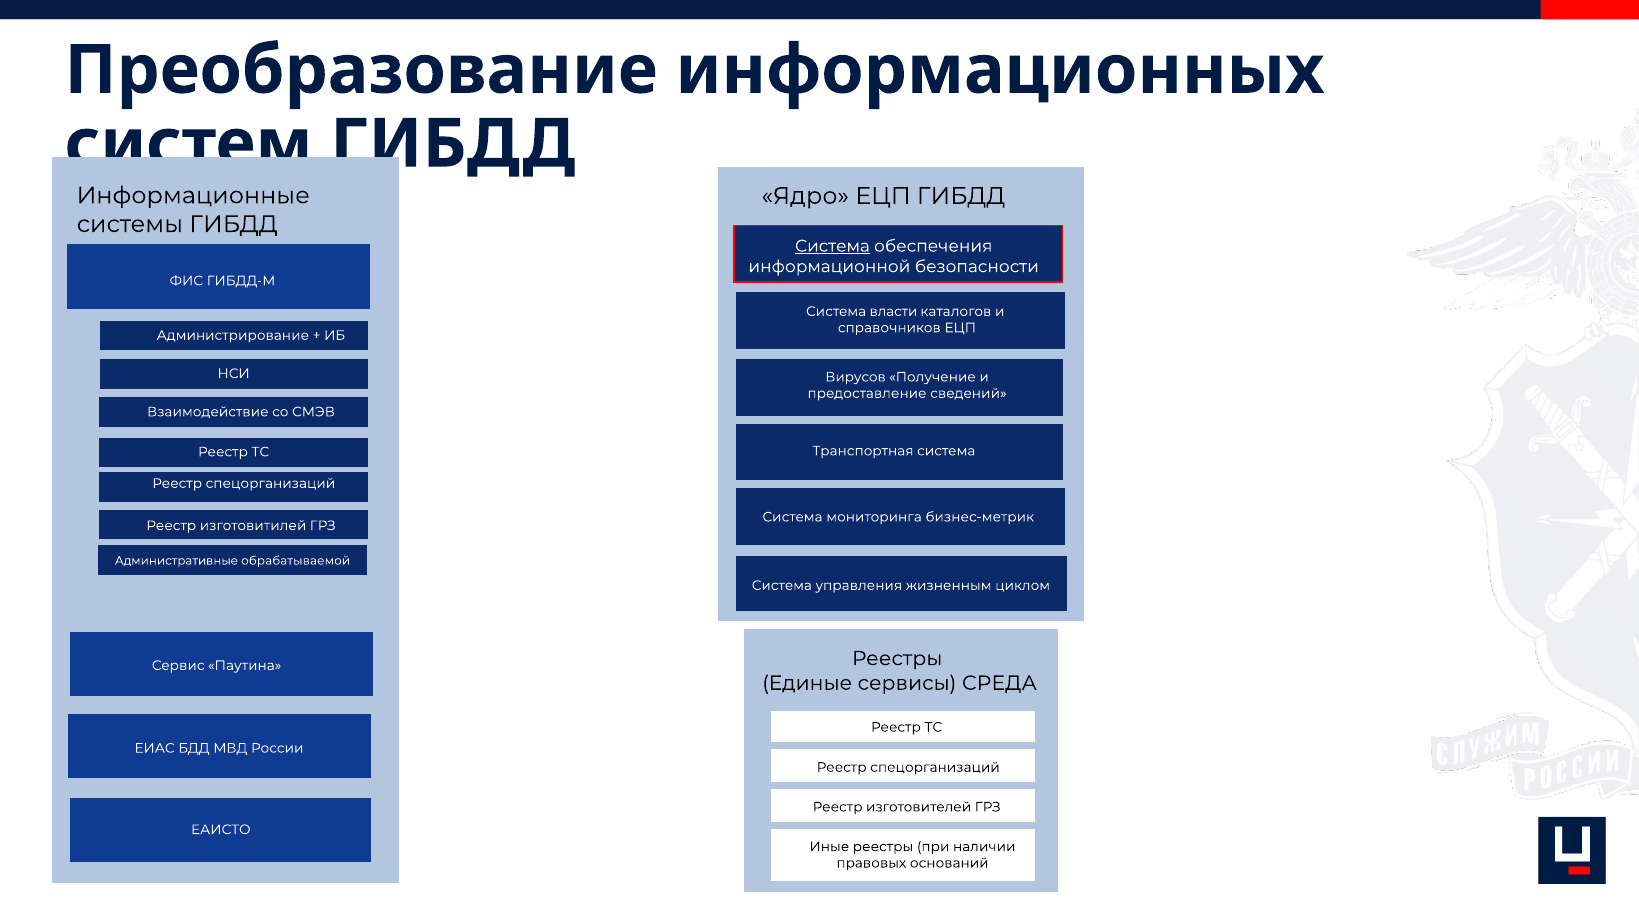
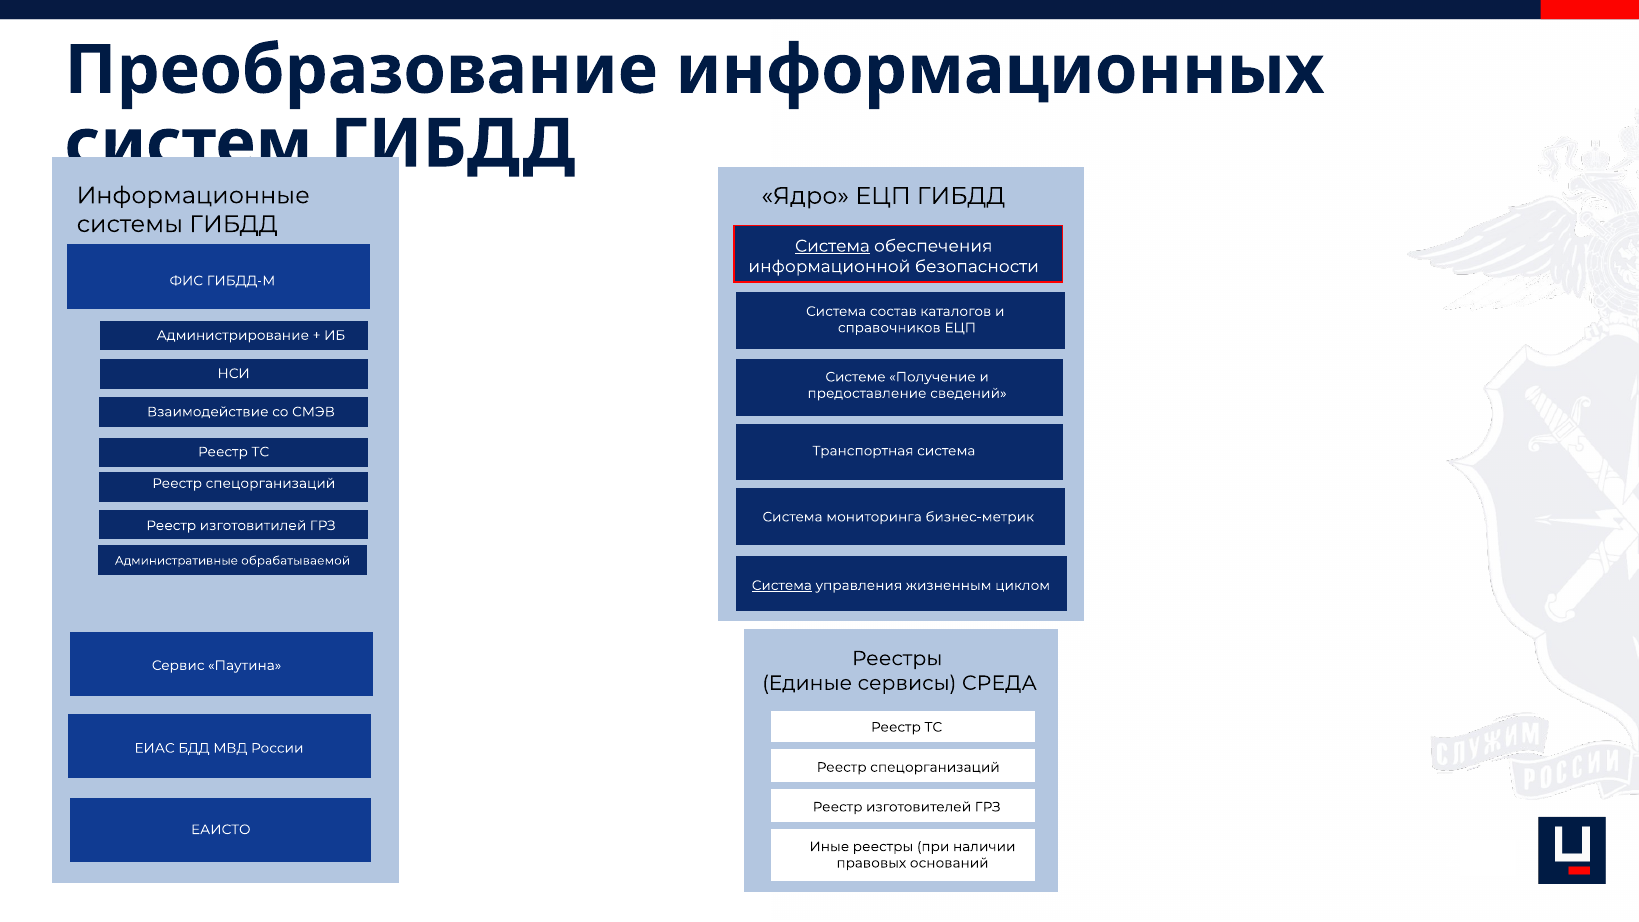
власти: власти -> состав (893, 311)
Вирусов: Вирусов -> Системе (856, 377)
Система underline: none -> present (782, 585)
